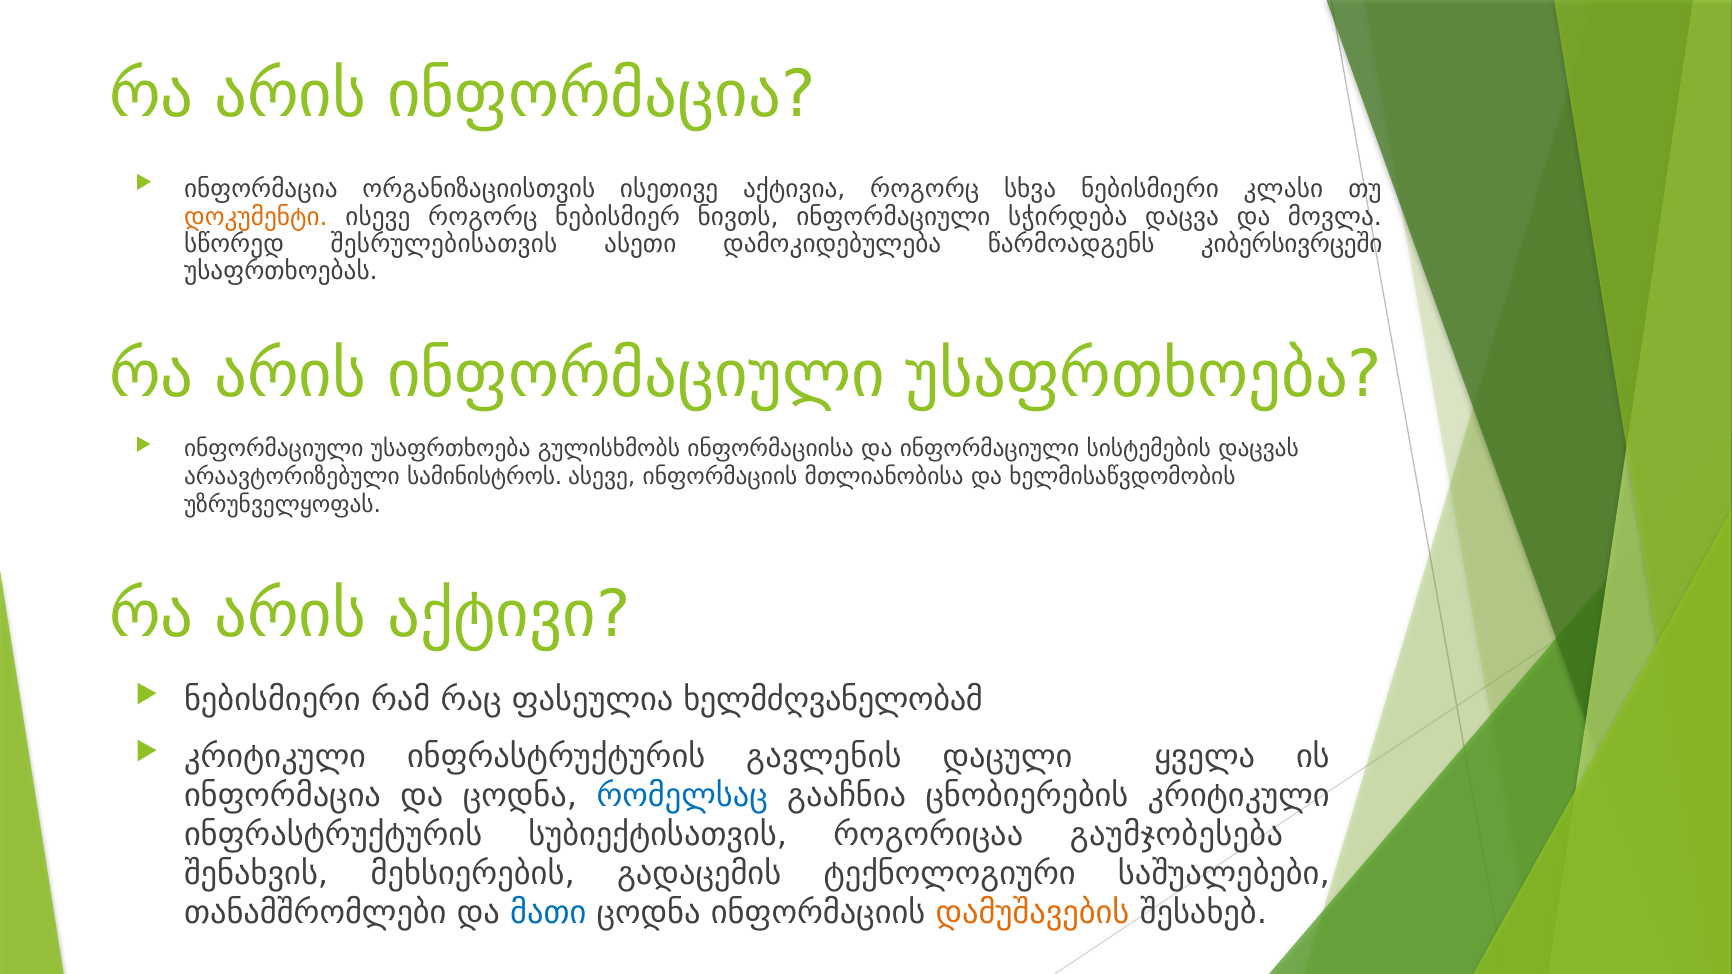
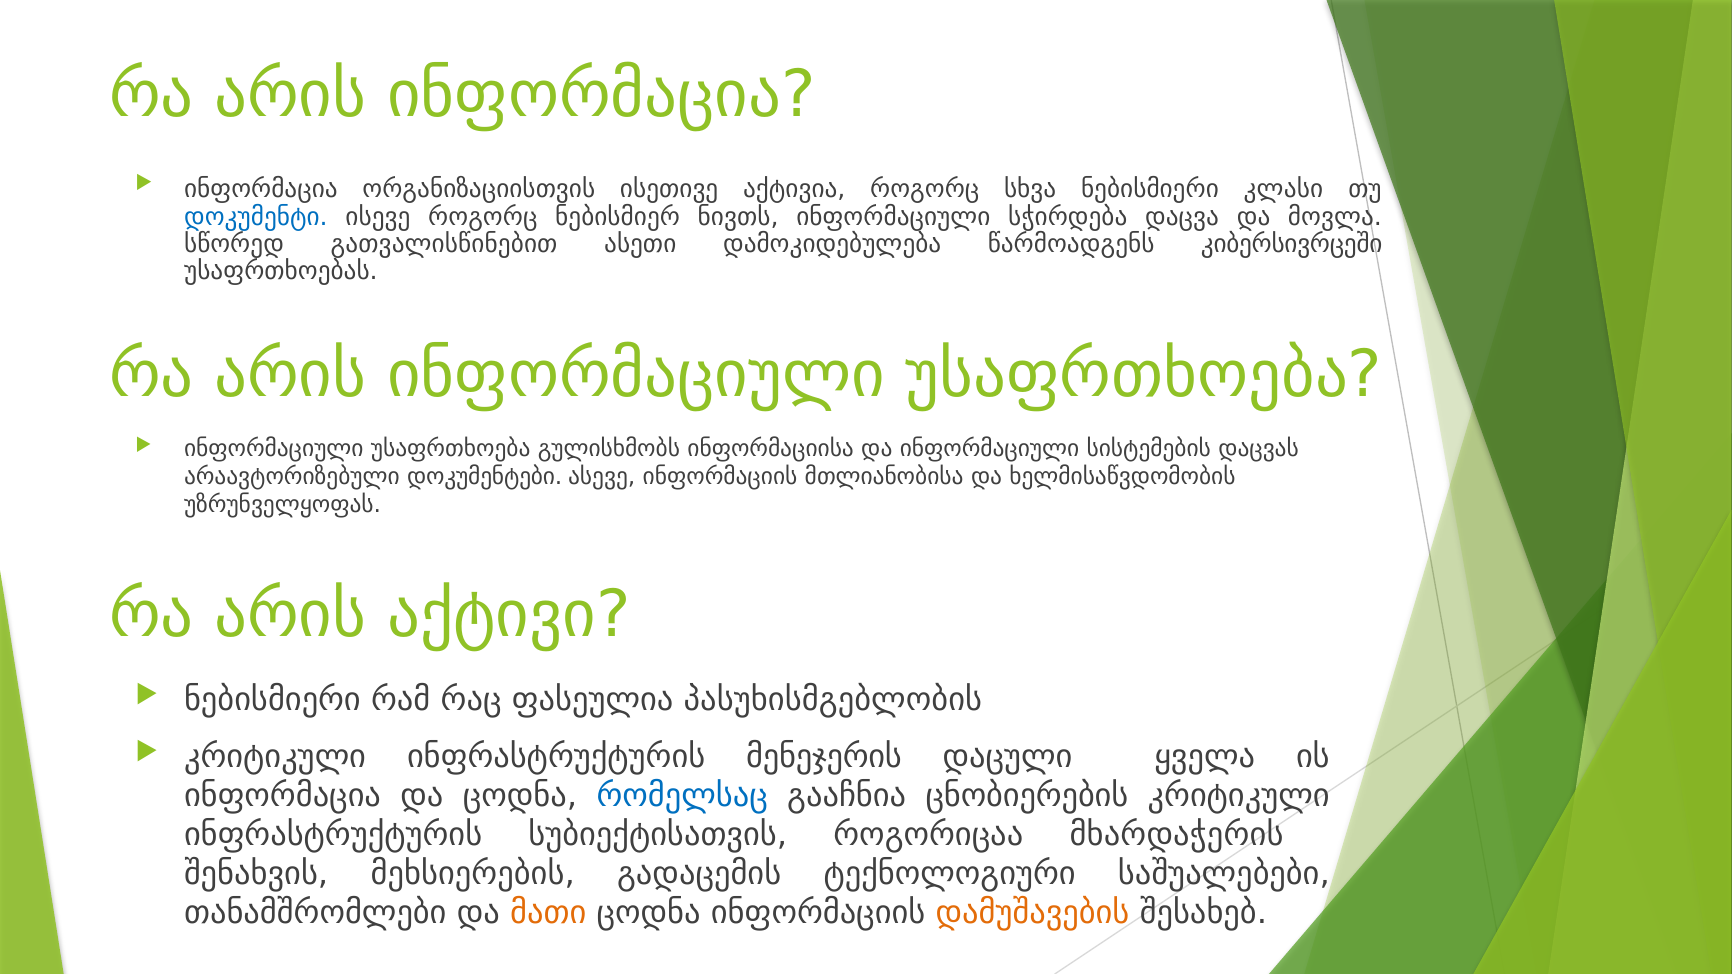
დოკუმენტი colour: orange -> blue (256, 217)
შესრულებისათვის: შესრულებისათვის -> გათვალისწინებით (444, 244)
სამინისტროს: სამინისტროს -> დოკუმენტები (485, 477)
ხელმძღვანელობამ: ხელმძღვანელობამ -> პასუხისმგებლობის (833, 700)
გავლენის: გავლენის -> მენეჯერის (824, 757)
გაუმჯობესება: გაუმჯობესება -> მხარდაჭერის (1177, 835)
მათი colour: blue -> orange (548, 913)
